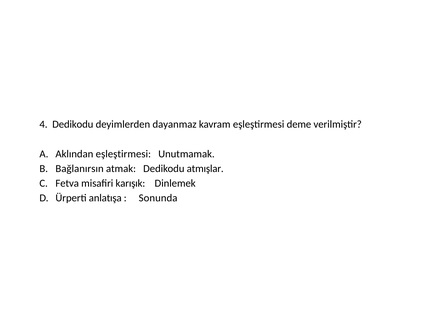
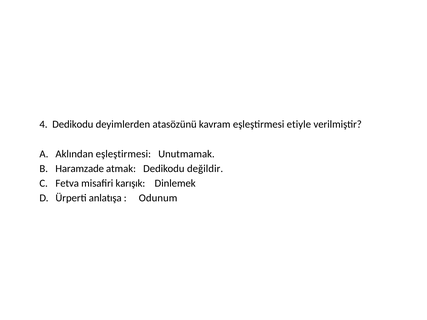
dayanmaz: dayanmaz -> atasözünü (175, 125)
deme: deme -> etiyle (299, 125)
Bağlanırsın: Bağlanırsın -> Haramzade (80, 169)
atmışlar: atmışlar -> değildir (205, 169)
Sonunda: Sonunda -> Odunum (158, 198)
